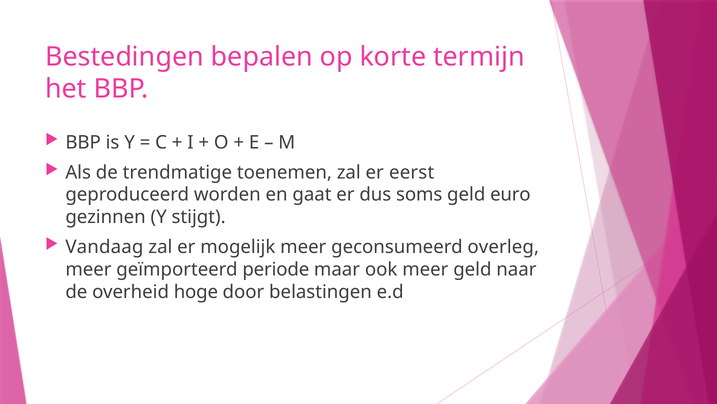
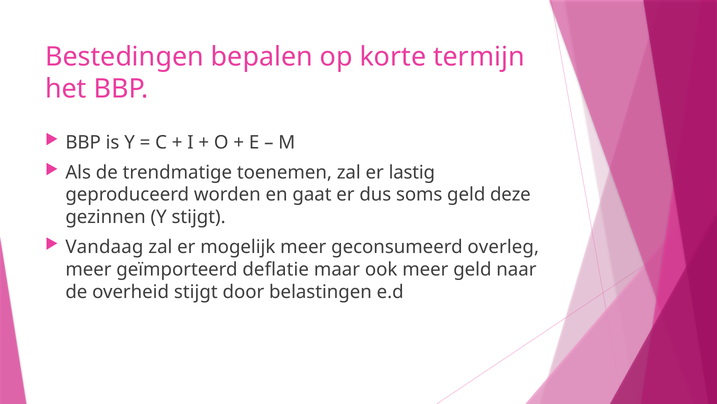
eerst: eerst -> lastig (412, 172)
euro: euro -> deze (510, 194)
periode: periode -> deflatie (276, 269)
overheid hoge: hoge -> stijgt (196, 291)
